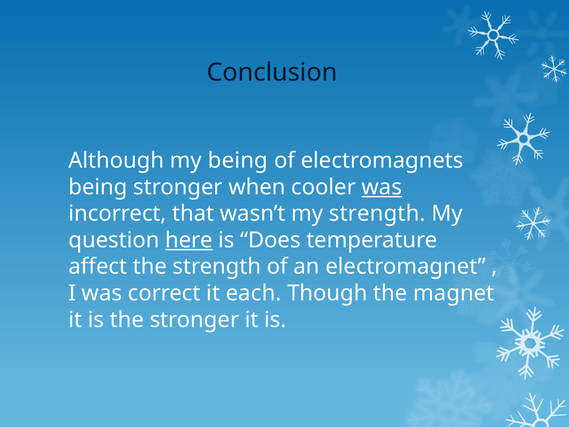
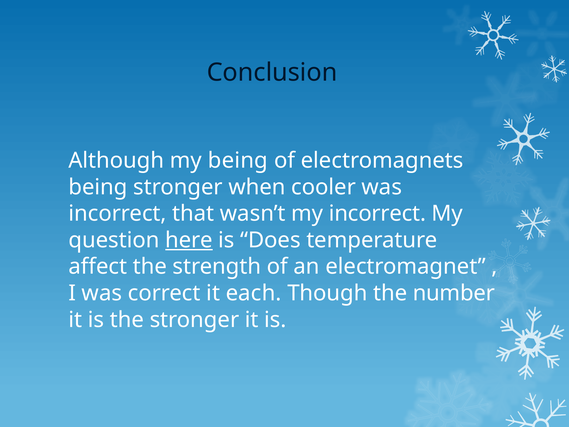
was underline: present -> none (382, 187)
my strength: strength -> incorrect (377, 214)
magnet: magnet -> number (454, 293)
